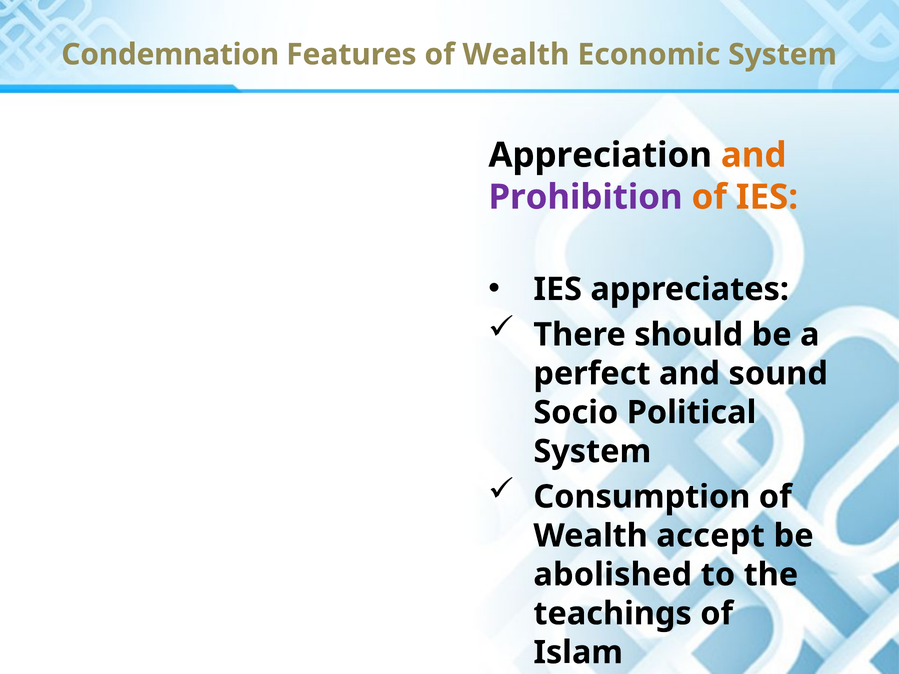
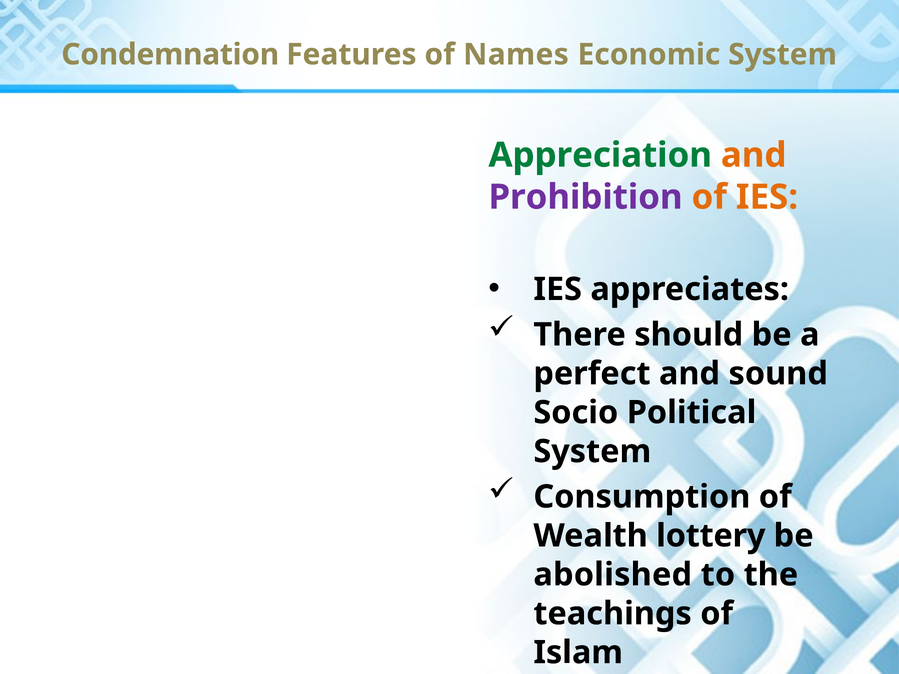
Features of Wealth: Wealth -> Names (516, 55)
Appreciation colour: black -> green (600, 155)
accept: accept -> lottery (711, 536)
